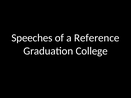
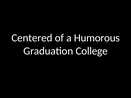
Speeches: Speeches -> Centered (32, 38)
Reference: Reference -> Humorous (97, 38)
